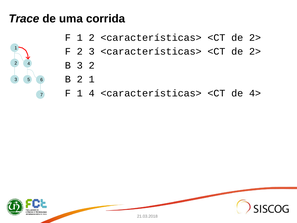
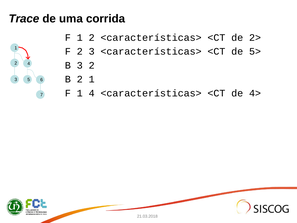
2>: 2> -> 5> (255, 51)
